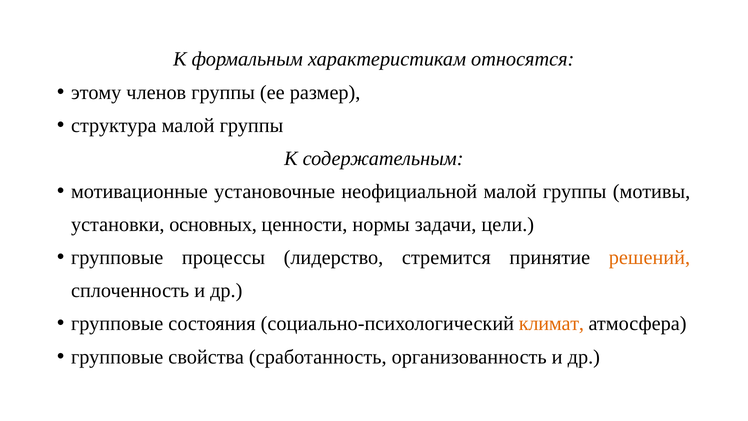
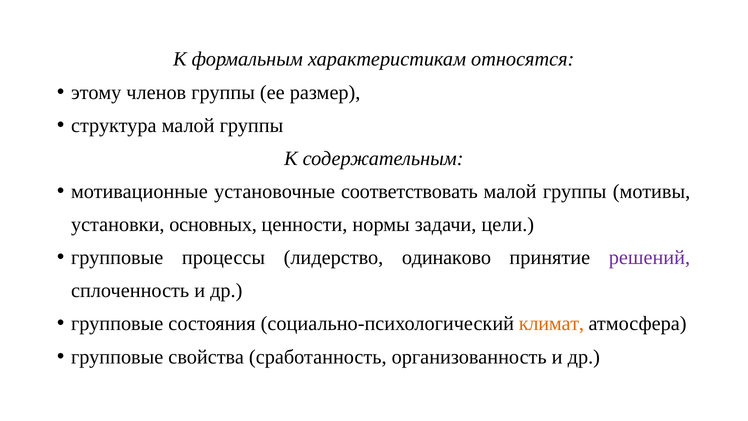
неофициальной: неофициальной -> соответствовать (409, 191)
стремится: стремится -> одинаково (446, 258)
решений colour: orange -> purple (649, 258)
